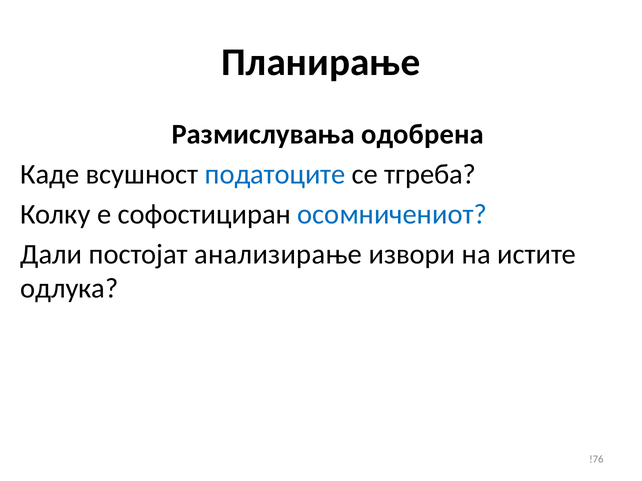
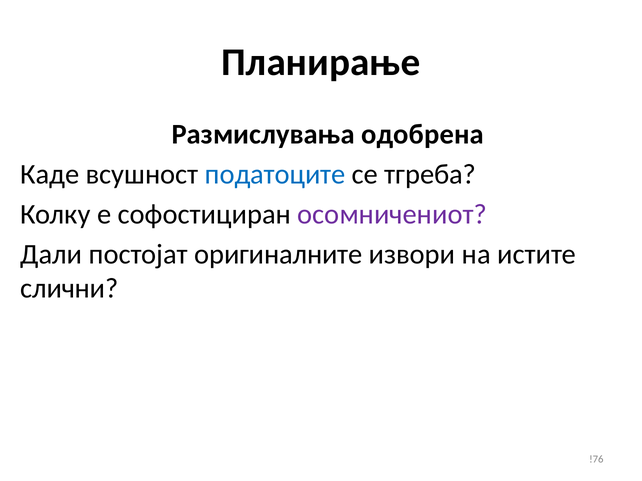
осомничениот colour: blue -> purple (392, 215)
анализирање: анализирање -> оригиналните (278, 255)
одлука: одлука -> слични (69, 289)
